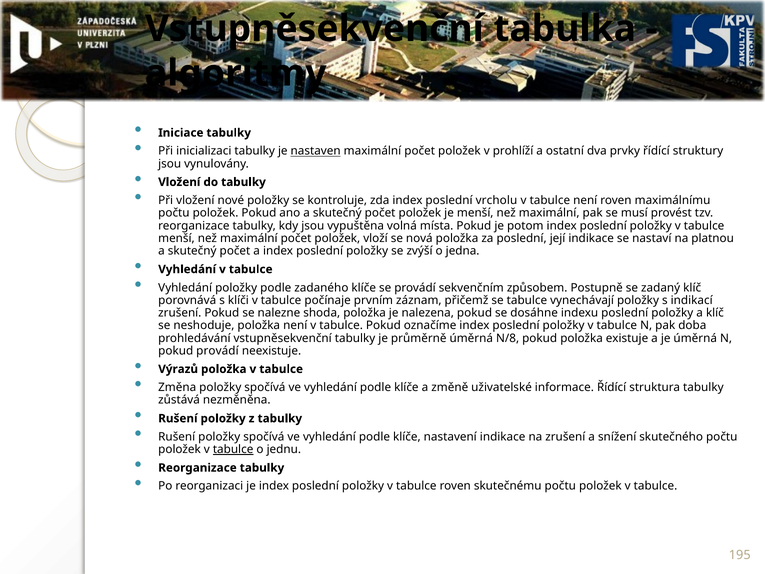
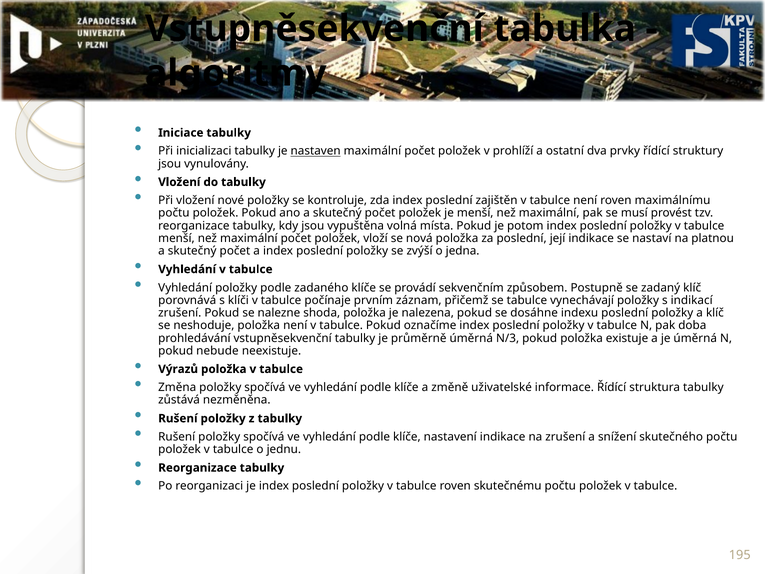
vrcholu: vrcholu -> zajištěn (497, 200)
N/8: N/8 -> N/3 (508, 338)
pokud provádí: provádí -> nebude (217, 351)
tabulce underline: present -> none (233, 449)
